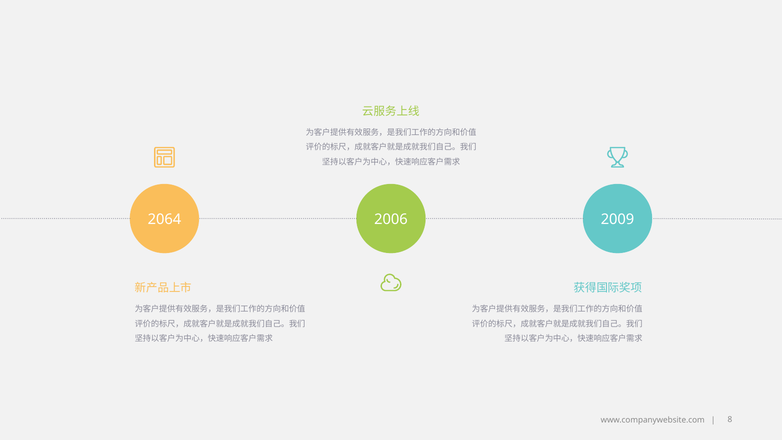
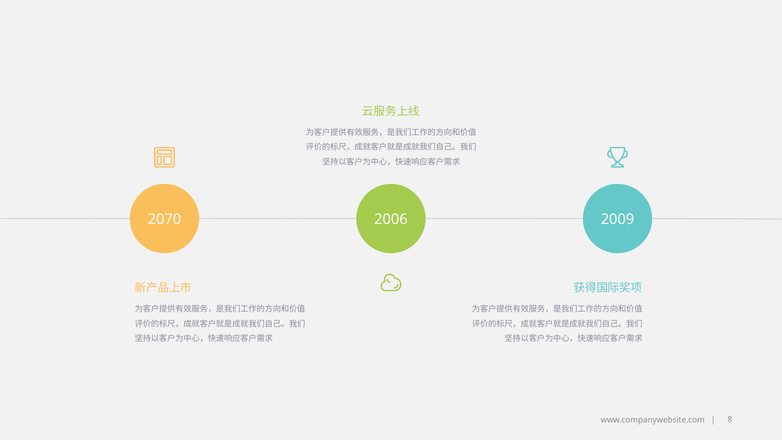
2064: 2064 -> 2070 (164, 219)
